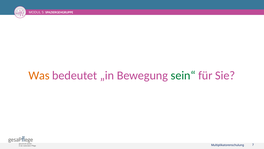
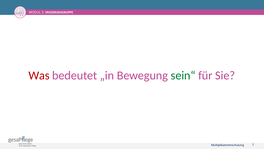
Was colour: orange -> red (39, 75)
